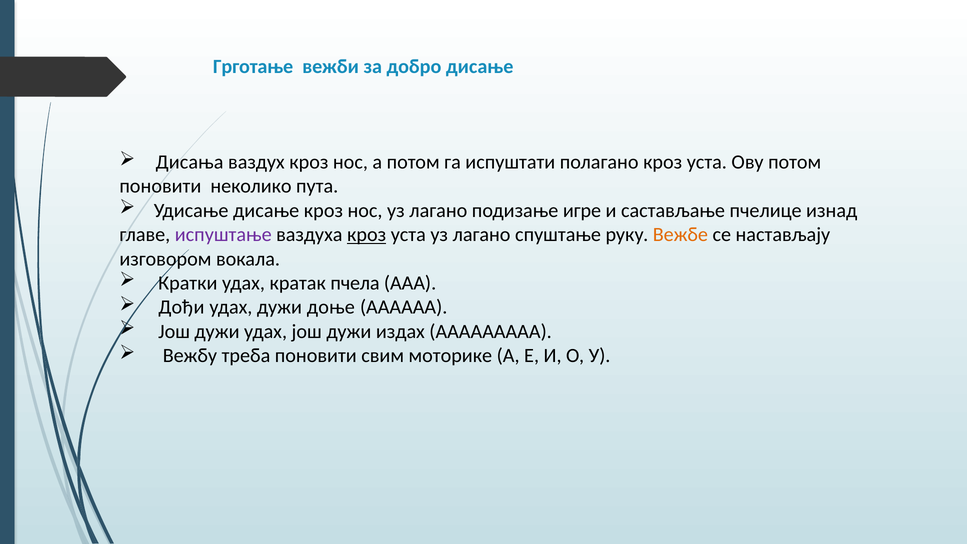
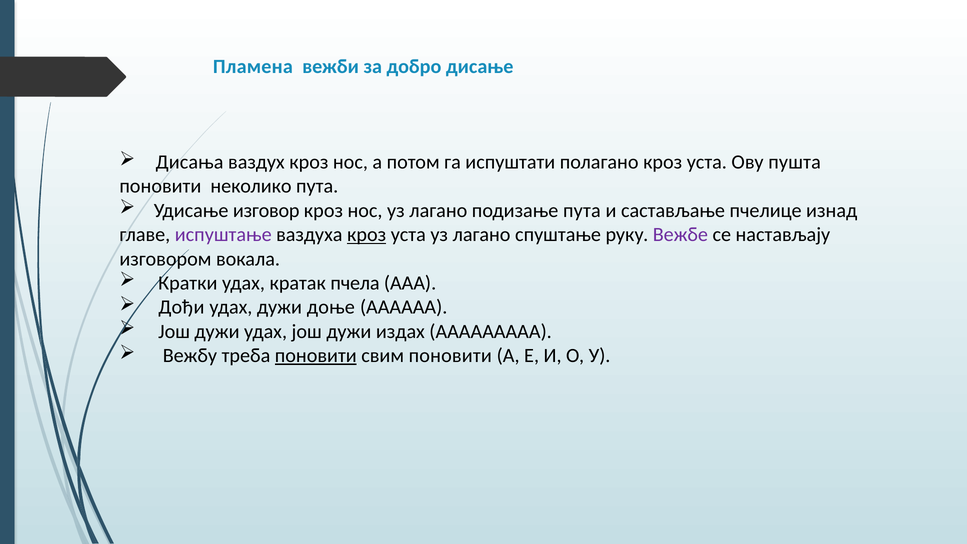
Грготање: Грготање -> Пламена (253, 67)
Ову потом: потом -> пушта (795, 162)
Удисање дисање: дисање -> изговор (266, 210)
подизање игре: игре -> пута (582, 210)
Вежбе colour: orange -> purple (680, 235)
поновити underline: none -> present (316, 356)
свим моторике: моторике -> поновити (450, 356)
